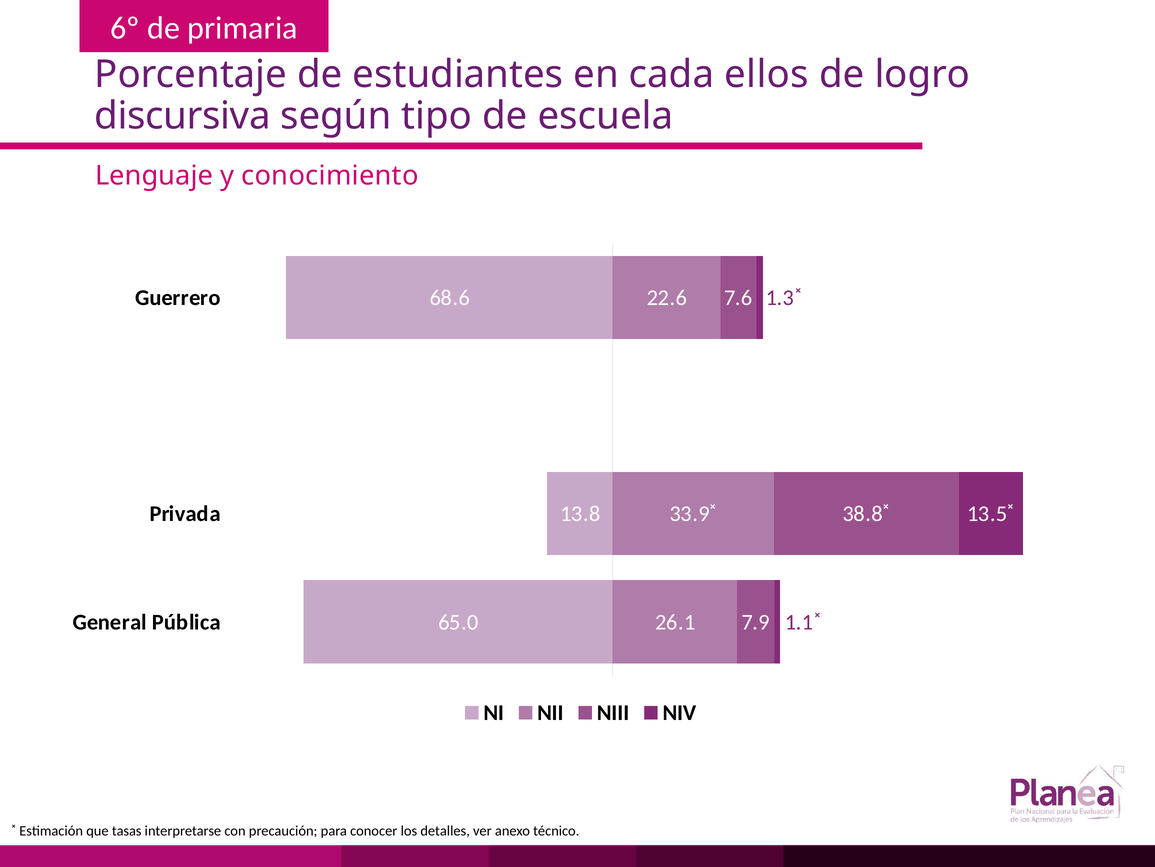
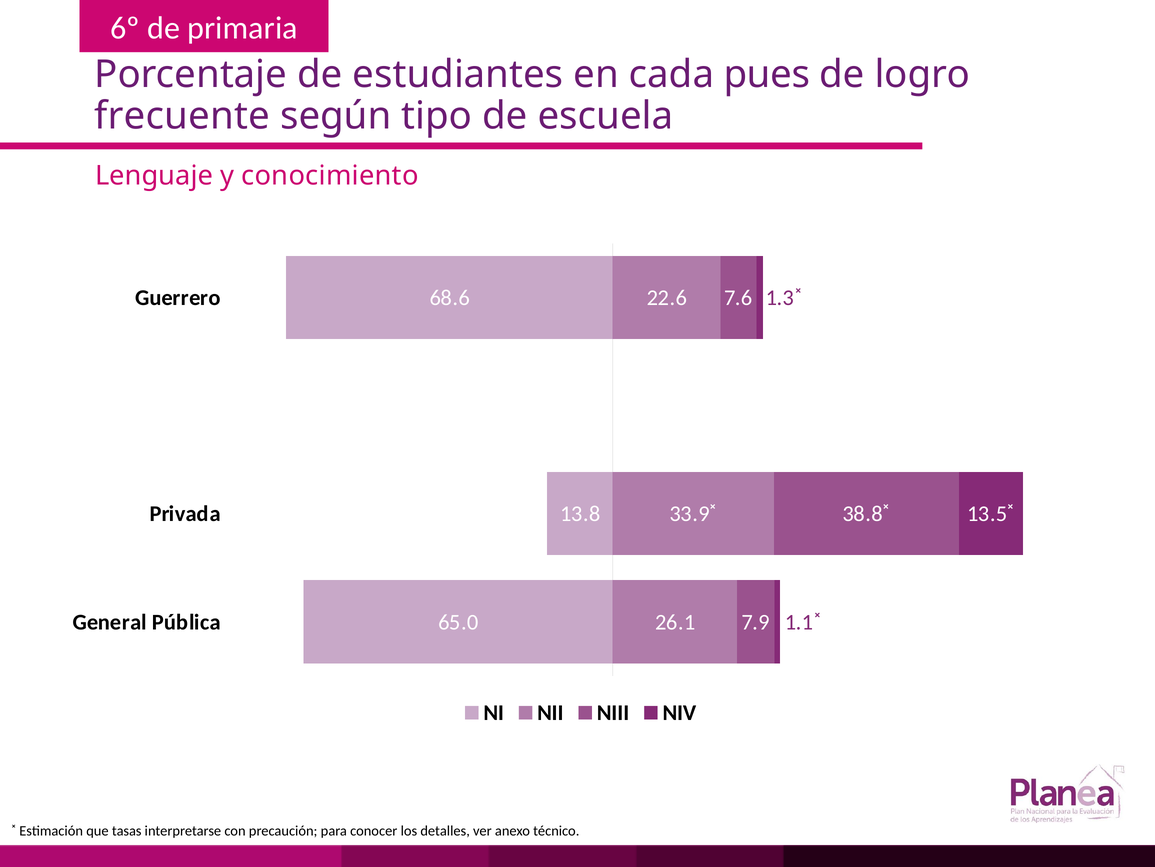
ellos: ellos -> pues (767, 75)
discursiva: discursiva -> frecuente (182, 116)
